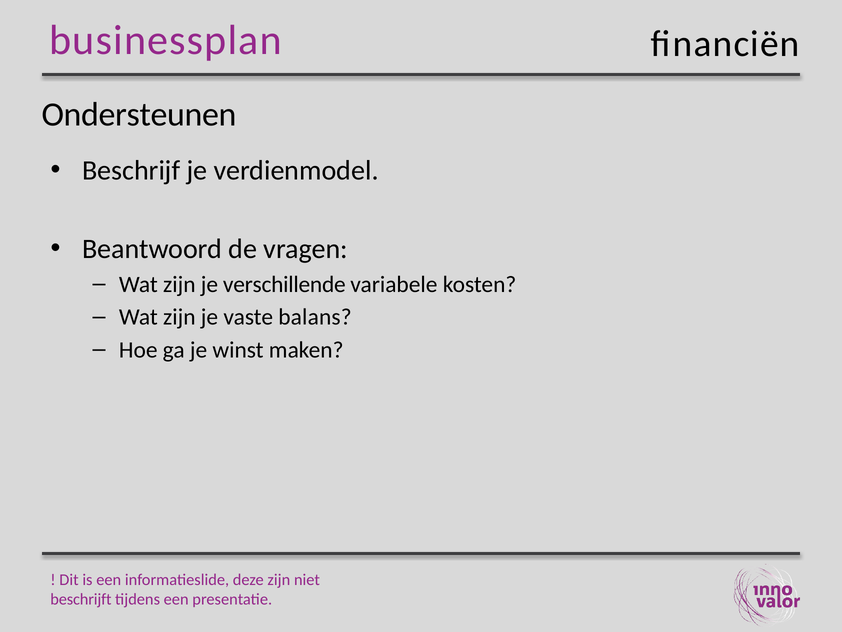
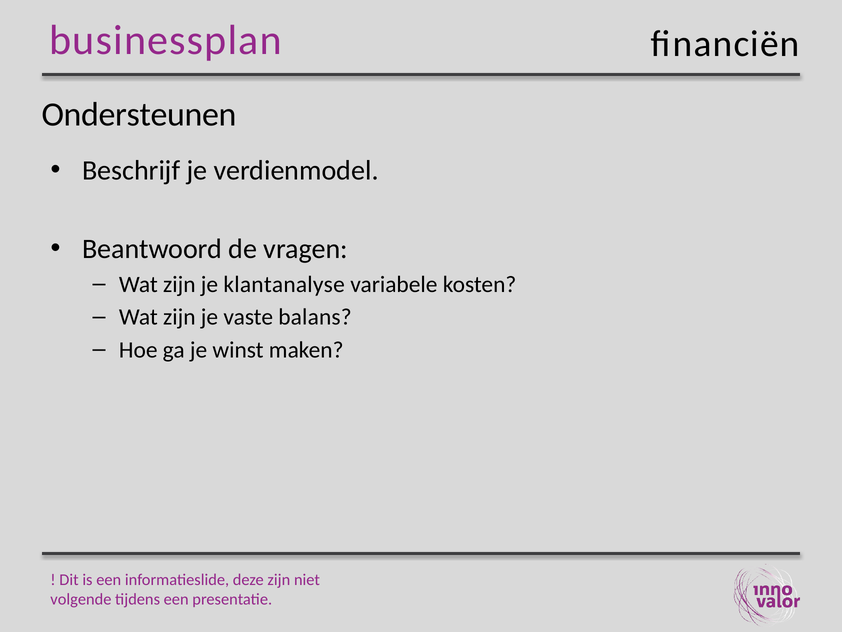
verschillende: verschillende -> klantanalyse (284, 284)
beschrijft: beschrijft -> volgende (81, 599)
